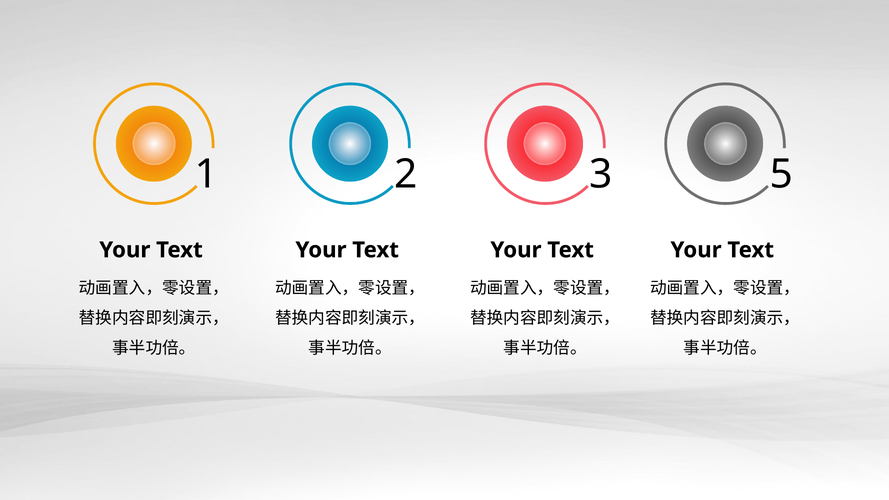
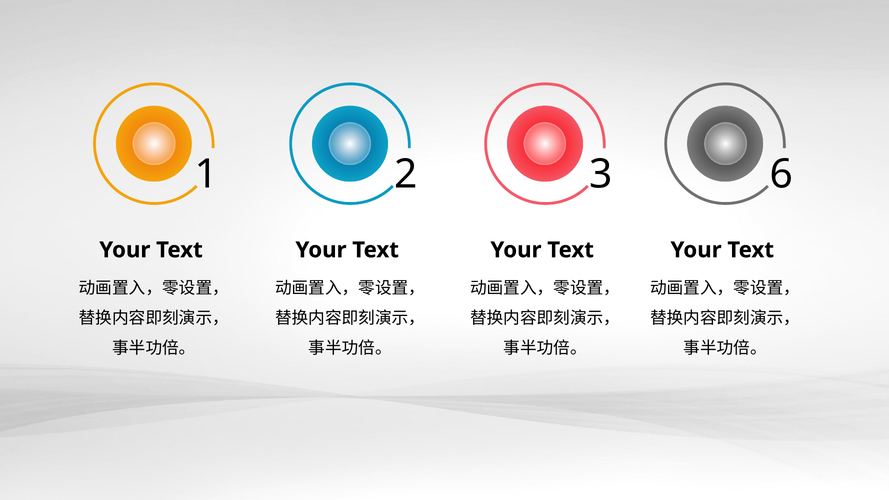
5: 5 -> 6 (782, 174)
